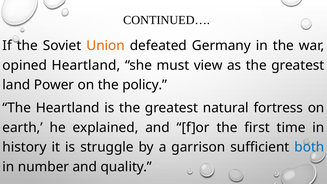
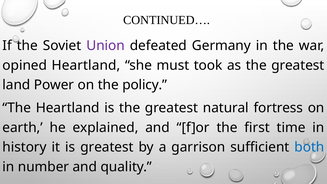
Union colour: orange -> purple (106, 46)
view: view -> took (208, 65)
is struggle: struggle -> greatest (107, 147)
